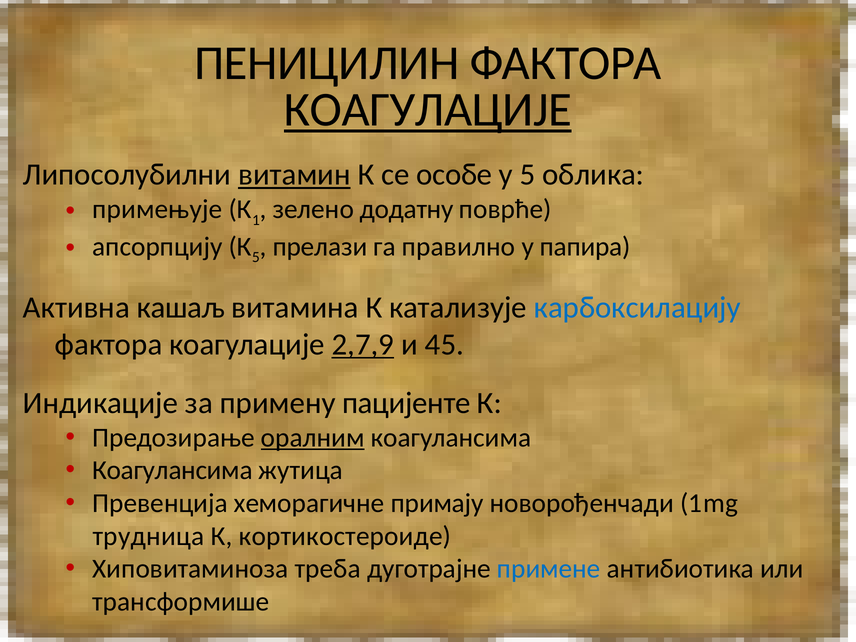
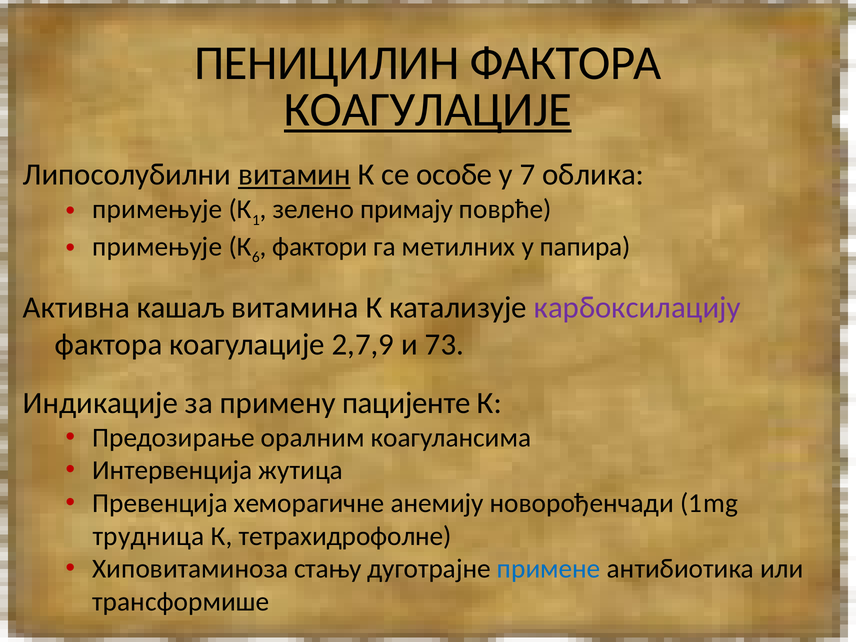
у 5: 5 -> 7 (527, 175)
додатну: додатну -> примају (407, 209)
апсорпцију: апсорпцију -> примењује (157, 247)
К 5: 5 -> 6 (256, 257)
прелази: прелази -> фактори (320, 247)
правилно: правилно -> метилних (459, 247)
карбоксилацију colour: blue -> purple (637, 307)
2,7,9 underline: present -> none (363, 344)
45: 45 -> 73 (444, 344)
оралним underline: present -> none (313, 438)
Коагулансима: Коагулансима -> Интервенција (172, 470)
примају: примају -> анемију (437, 503)
кортикостероиде: кортикостероиде -> тетрахидрофолне (345, 536)
треба: треба -> стању (328, 569)
